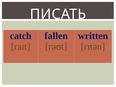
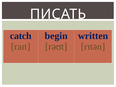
fallen: fallen -> begin (56, 36)
